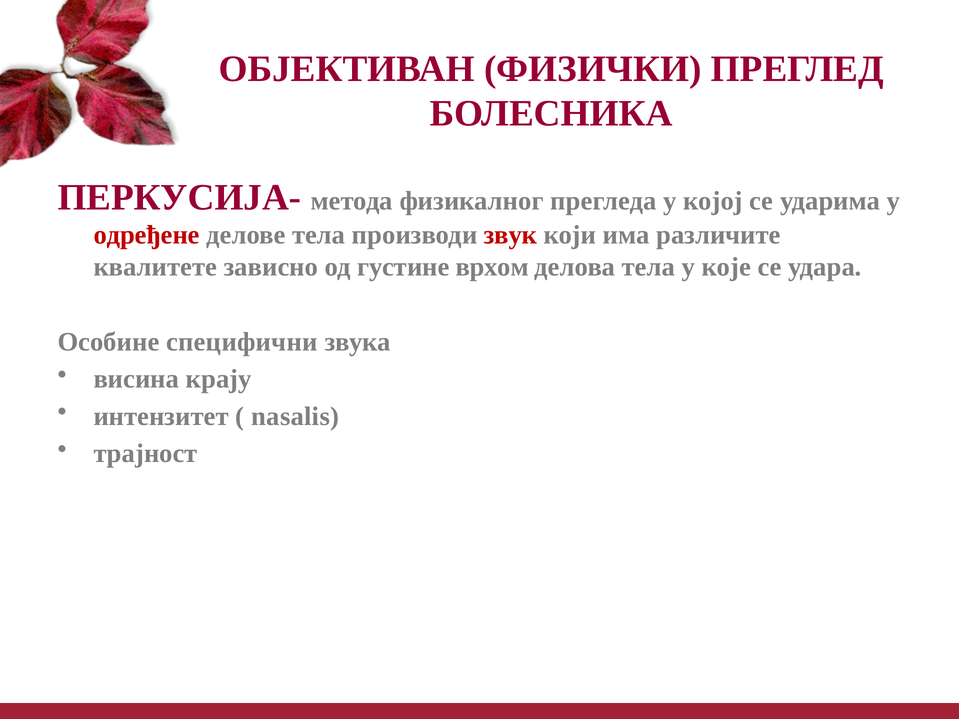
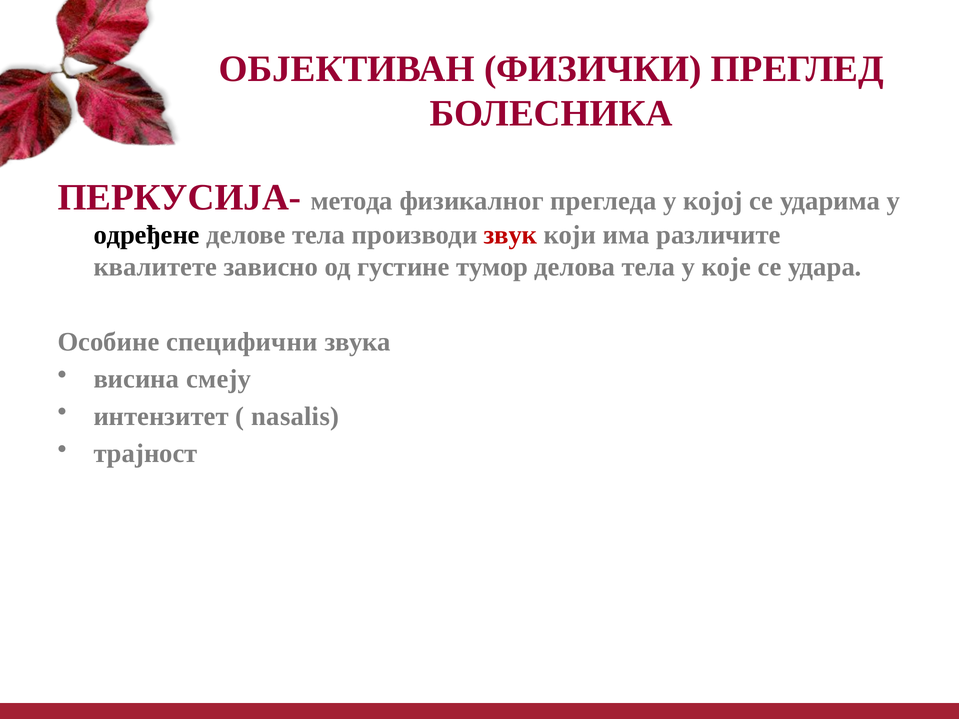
одређене colour: red -> black (147, 235)
врхом: врхом -> тумор (492, 267)
крају: крају -> смеју (219, 379)
